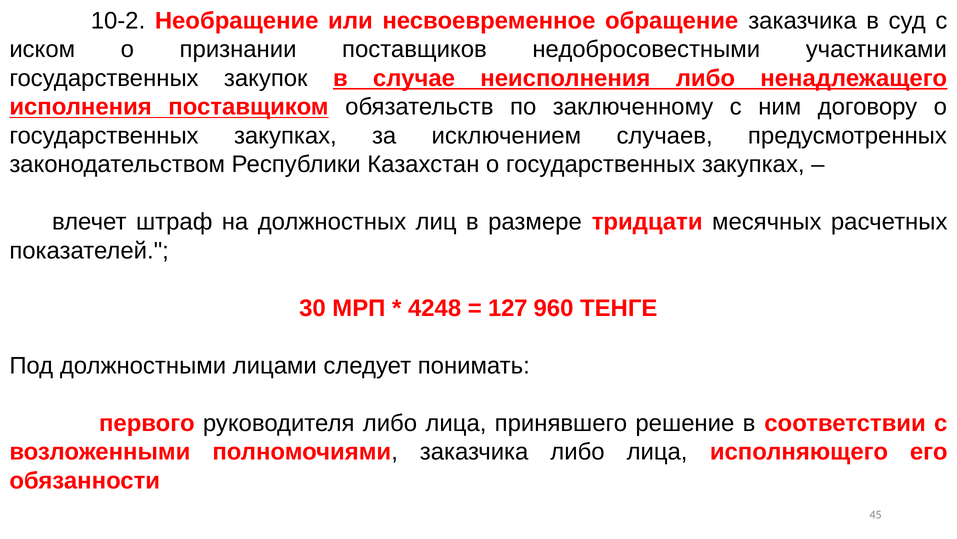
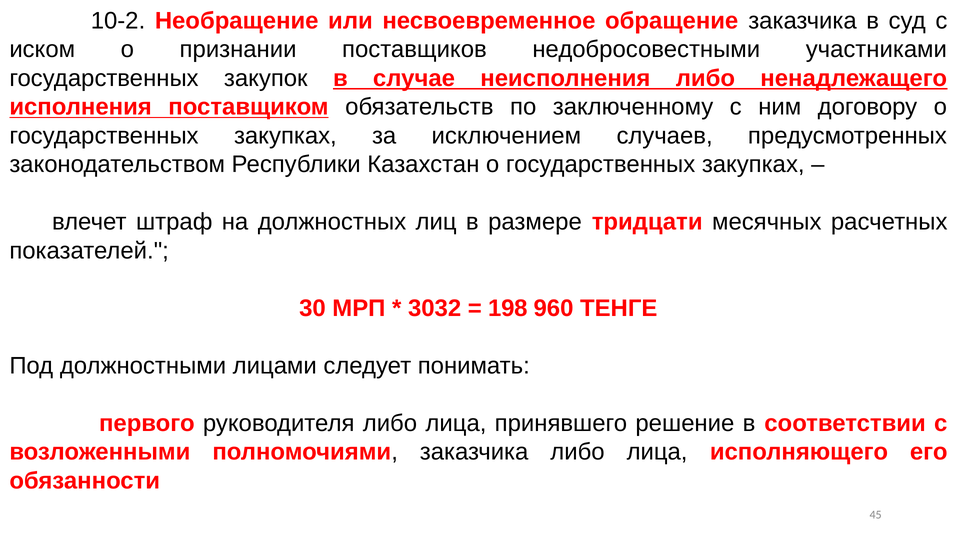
4248: 4248 -> 3032 (435, 308)
127: 127 -> 198 (508, 308)
